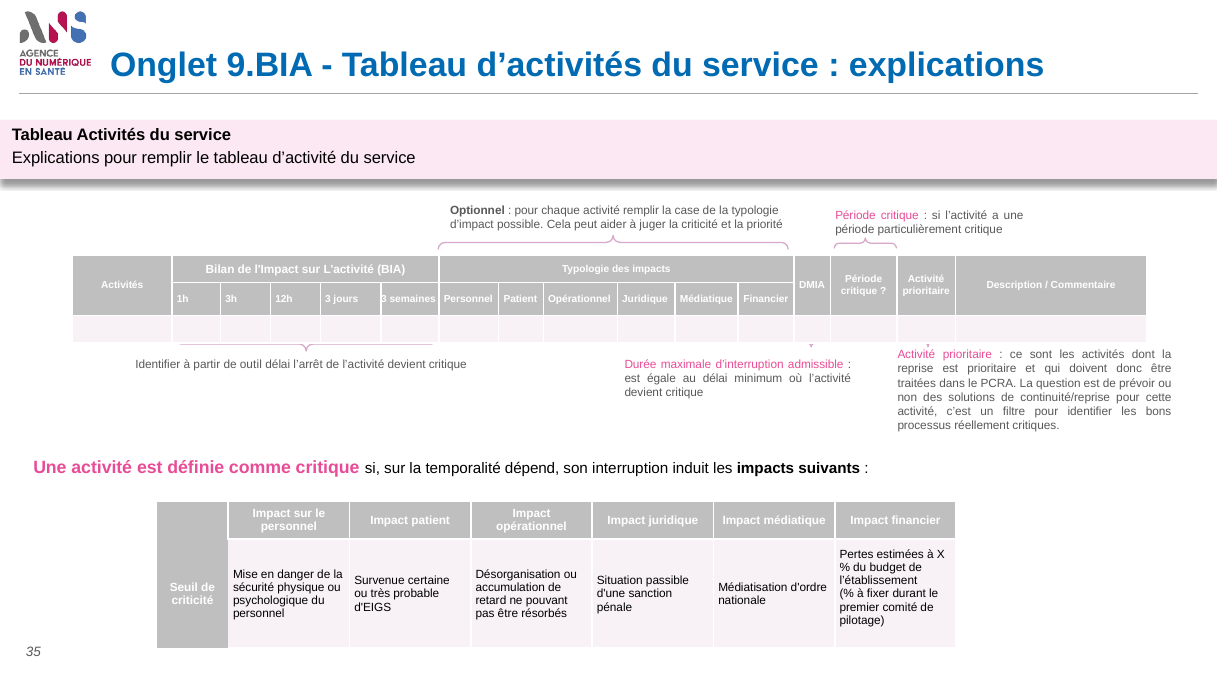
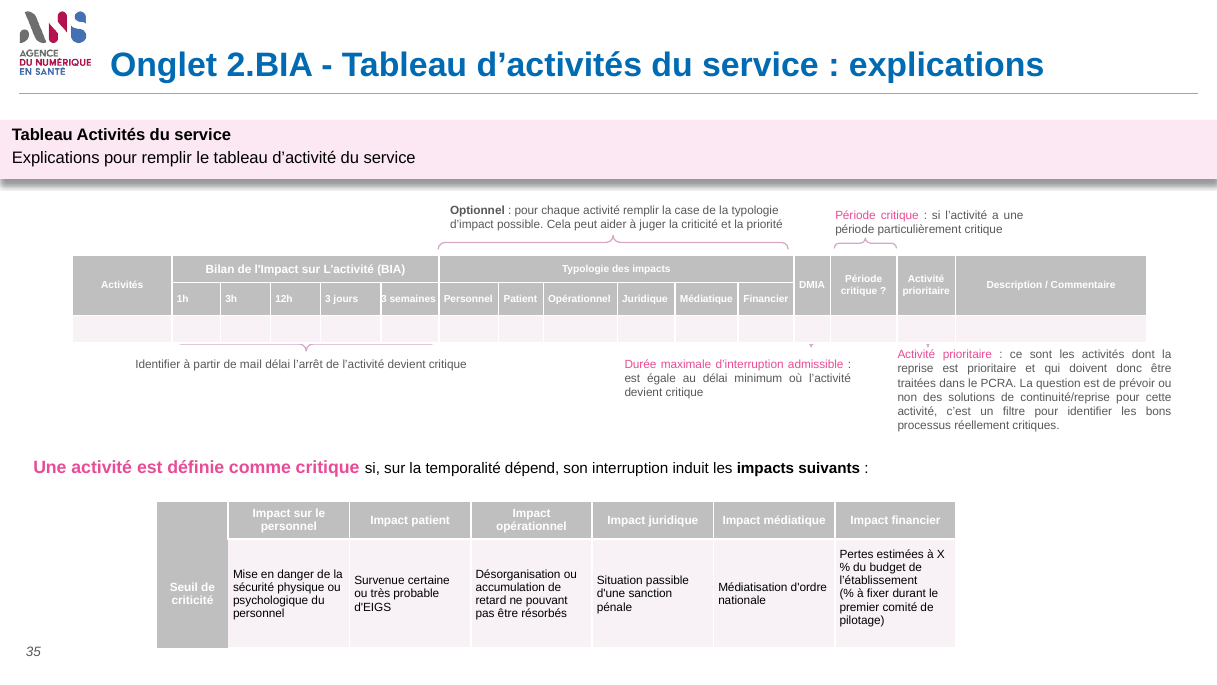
9.BIA: 9.BIA -> 2.BIA (270, 66)
outil: outil -> mail (251, 365)
